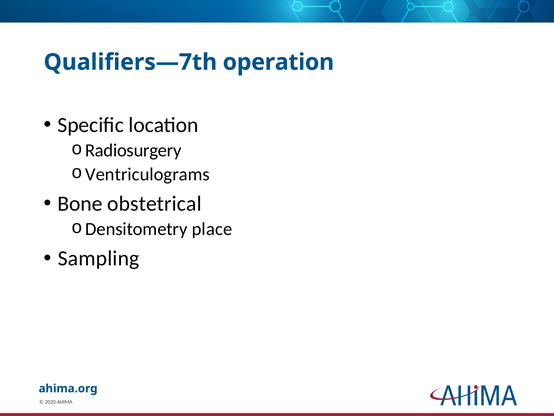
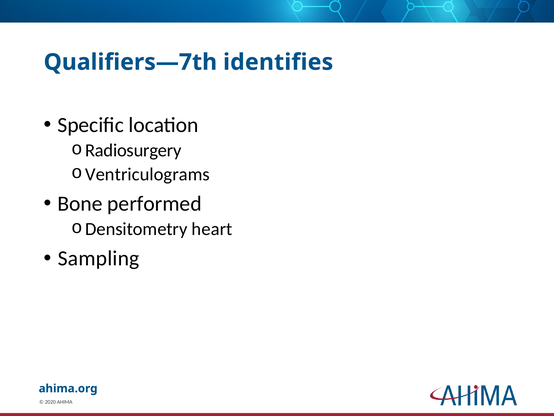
operation: operation -> identifies (278, 62)
obstetrical: obstetrical -> performed (155, 203)
place: place -> heart (212, 229)
